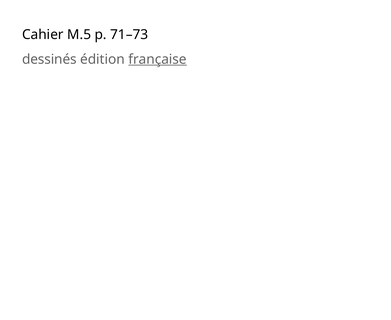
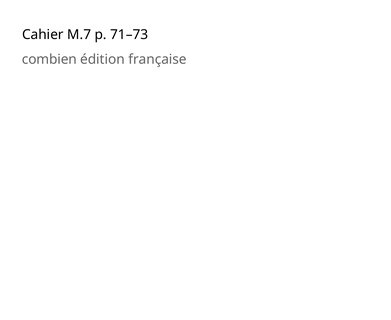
M.5: M.5 -> M.7 (79, 35)
dessinés: dessinés -> combien (49, 59)
française underline: present -> none (158, 59)
